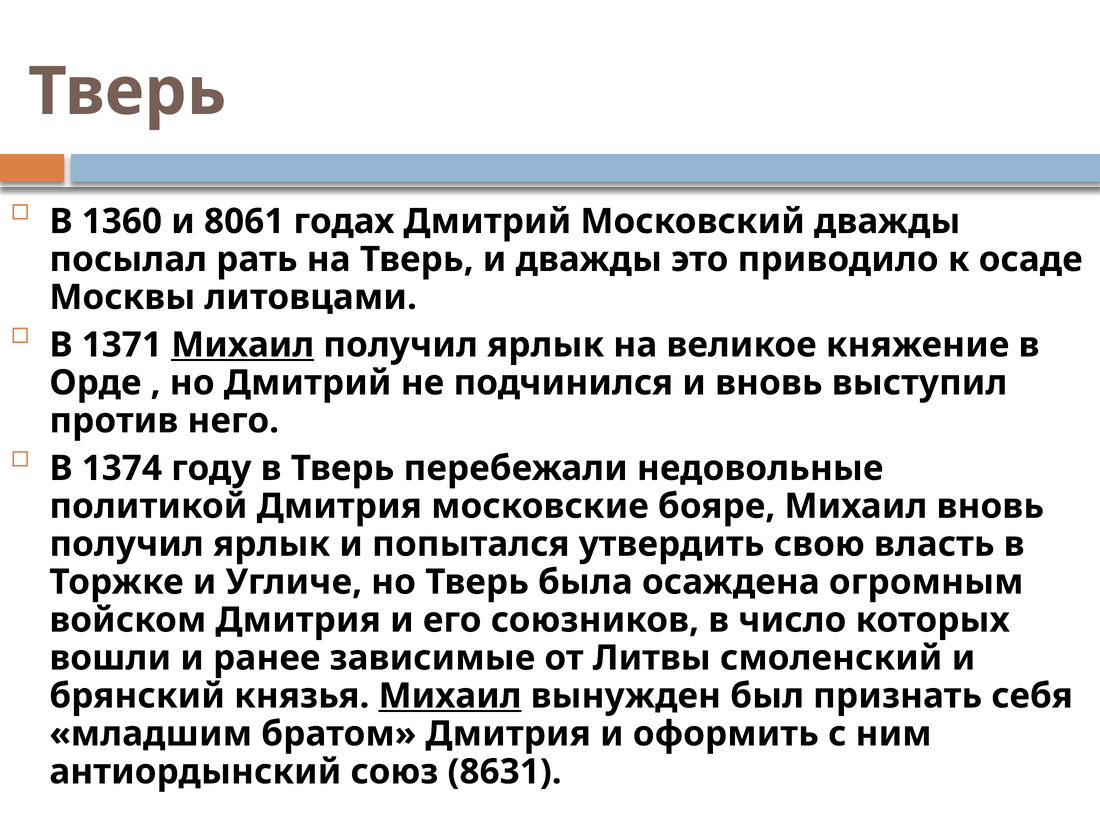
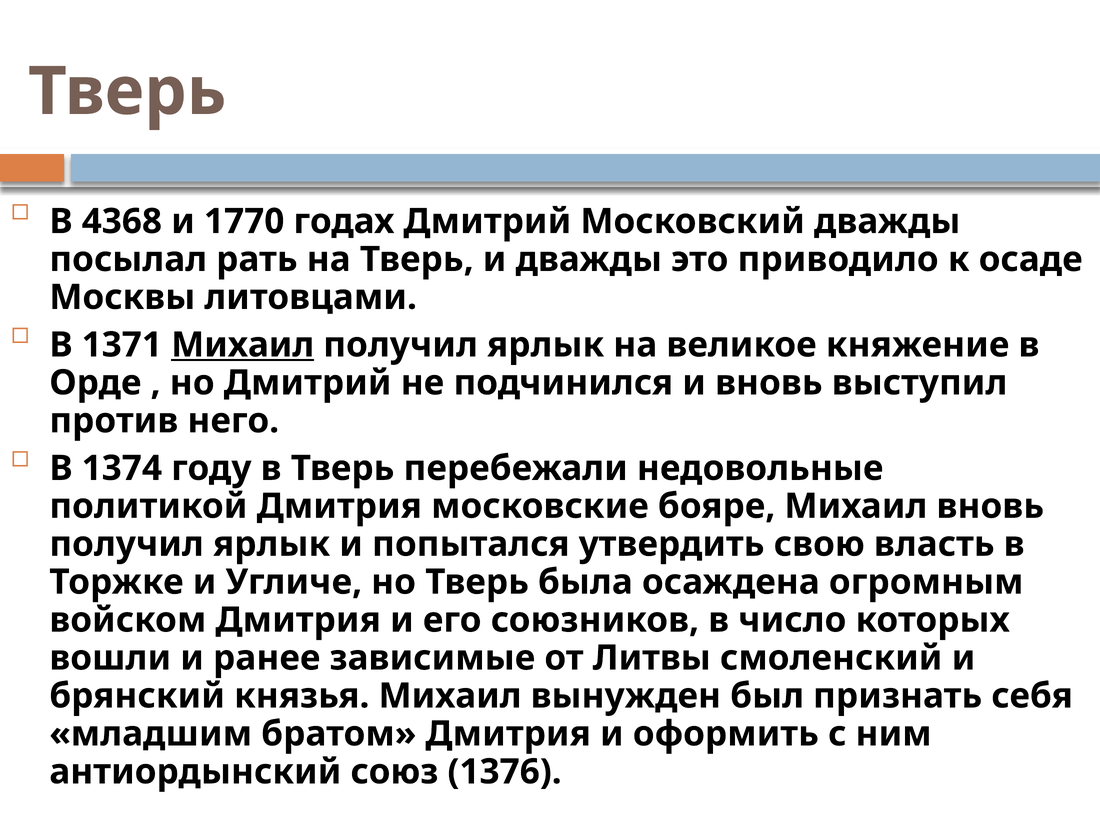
1360: 1360 -> 4368 (122, 221)
8061: 8061 -> 1770 (244, 221)
Михаил underline: present -> none (450, 696)
8631: 8631 -> 1376 (505, 772)
